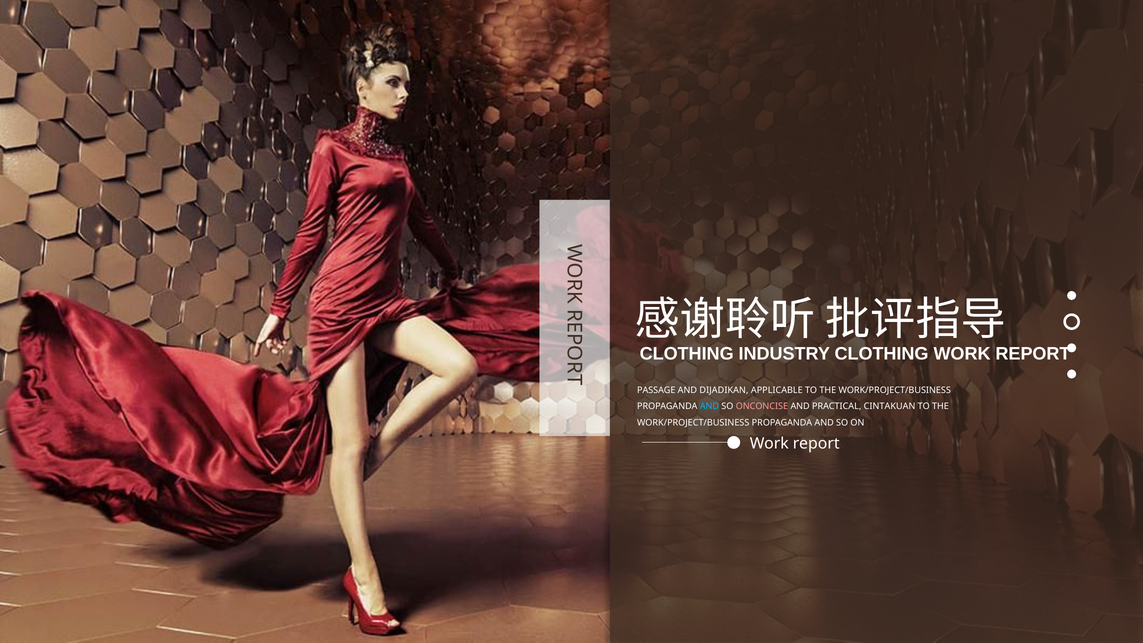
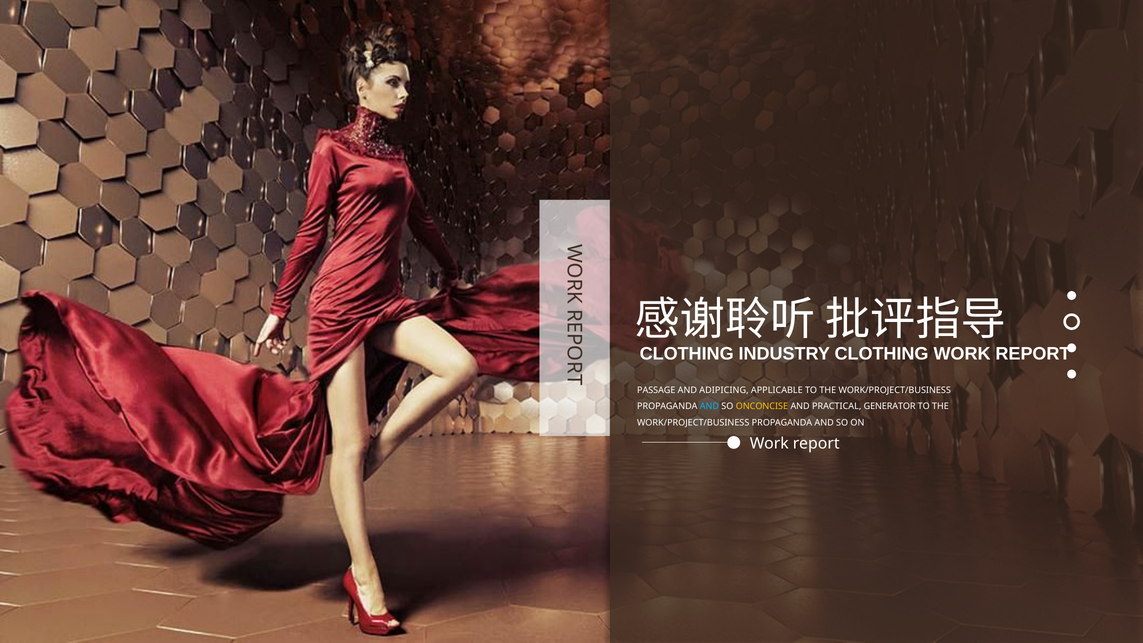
DIJADIKAN: DIJADIKAN -> ADIPICING (724, 390)
ONCONCISE colour: pink -> yellow (762, 406)
CINTAKUAN: CINTAKUAN -> GENERATOR (890, 406)
